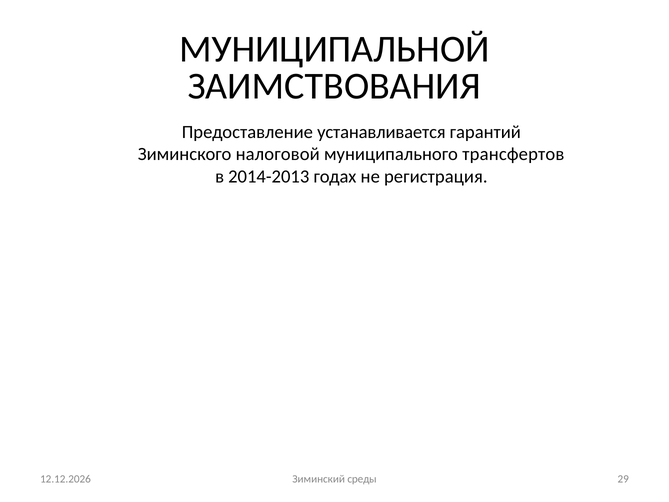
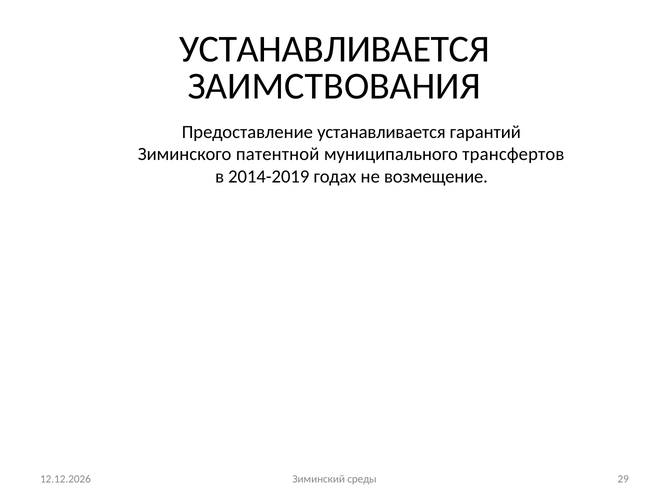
МУНИЦИПАЛЬНОЙ: МУНИЦИПАЛЬНОЙ -> УСТАНАВЛИВАЕТСЯ (335, 49)
налоговой: налоговой -> патентной (278, 154)
2014-2013: 2014-2013 -> 2014-2019 (269, 176)
регистрация: регистрация -> возмещение (436, 176)
